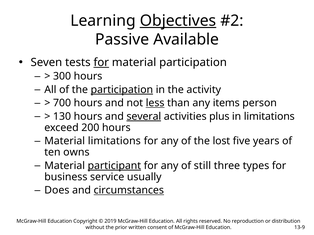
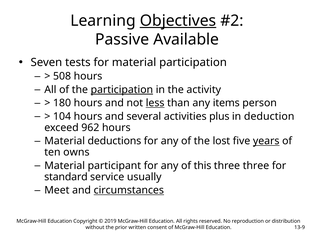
for underline: present -> none (101, 63)
300: 300 -> 508 (62, 76)
700: 700 -> 180 (62, 103)
130: 130 -> 104 (62, 117)
several underline: present -> none (144, 117)
in limitations: limitations -> deduction (269, 117)
200: 200 -> 962 (90, 128)
Material limitations: limitations -> deductions (114, 141)
years underline: none -> present (266, 141)
participant underline: present -> none (114, 166)
still: still -> this (203, 166)
three types: types -> three (256, 166)
business: business -> standard (66, 177)
Does: Does -> Meet (57, 191)
